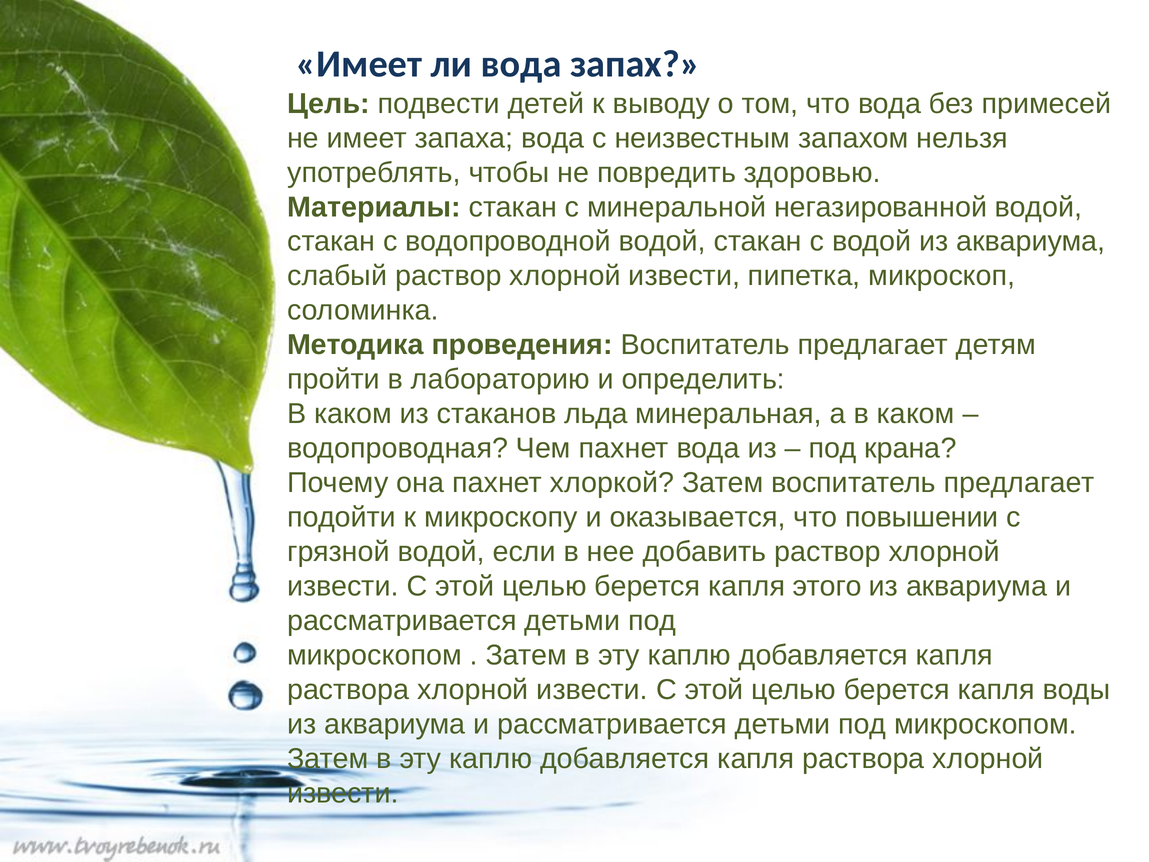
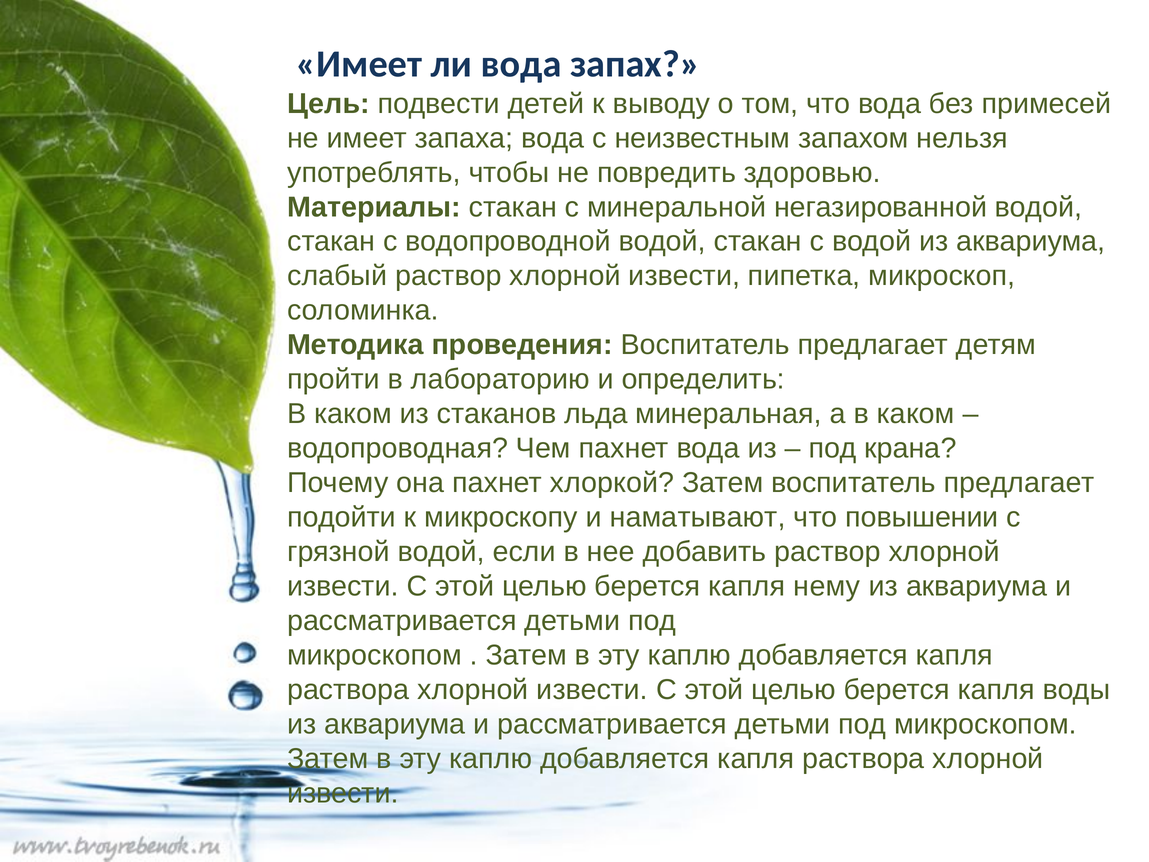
оказывается: оказывается -> наматывают (698, 517)
этого: этого -> нему (827, 586)
